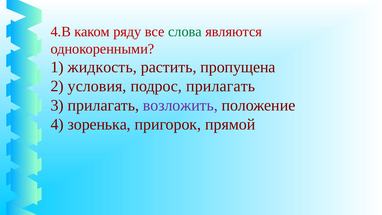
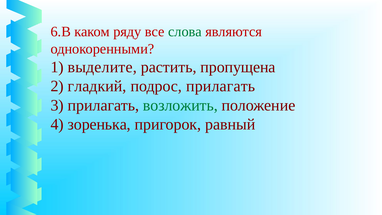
4.В: 4.В -> 6.В (61, 32)
жидкость: жидкость -> выделите (102, 67)
условия: условия -> гладкий (97, 86)
возложить colour: purple -> green (180, 105)
прямой: прямой -> равный (230, 124)
